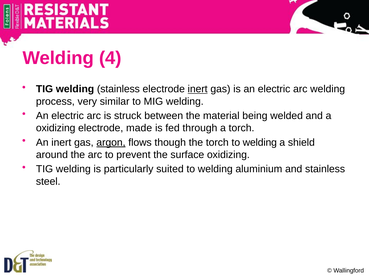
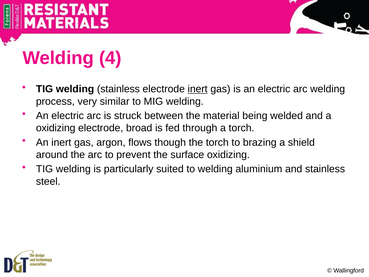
made: made -> broad (139, 128)
argon underline: present -> none (111, 142)
torch to welding: welding -> brazing (260, 142)
